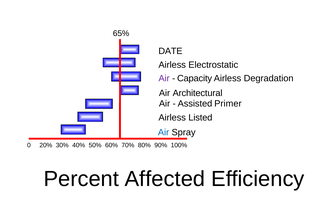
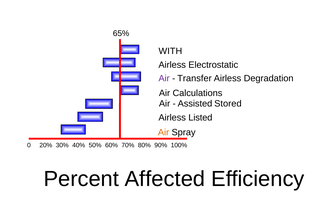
DATE: DATE -> WITH (170, 51)
Capacity: Capacity -> Transfer (194, 79)
Architectural: Architectural -> Calculations (197, 93)
Primer: Primer -> Stored (228, 104)
Air colour: blue -> orange (164, 133)
